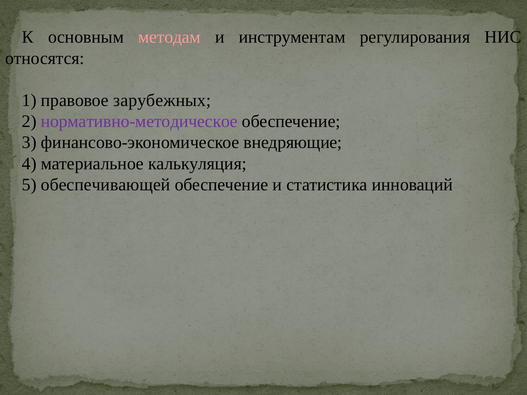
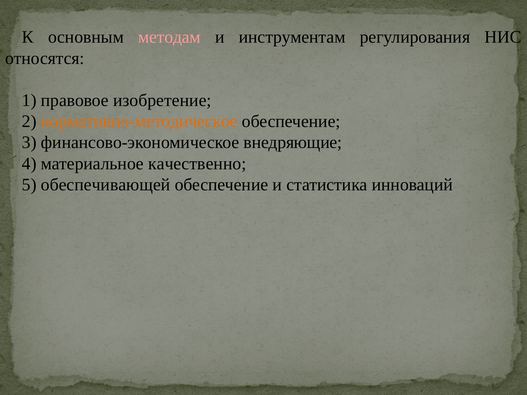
зарубежных: зарубежных -> изобретение (162, 100)
нормативно-методическое colour: purple -> orange (139, 122)
калькуляция: калькуляция -> качественно (197, 164)
